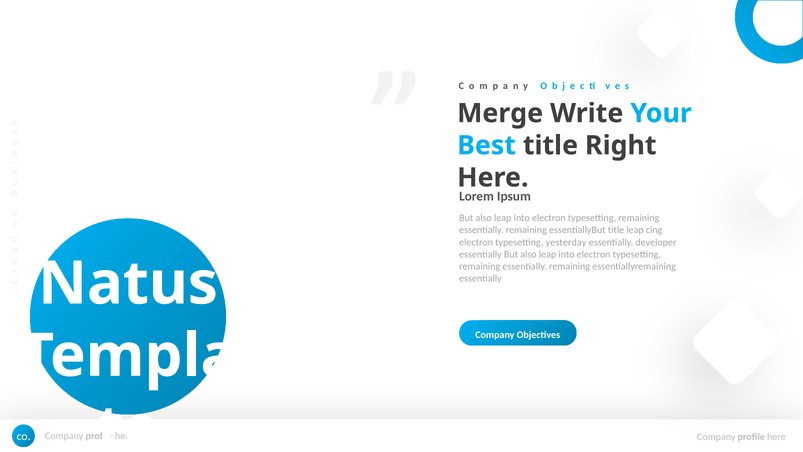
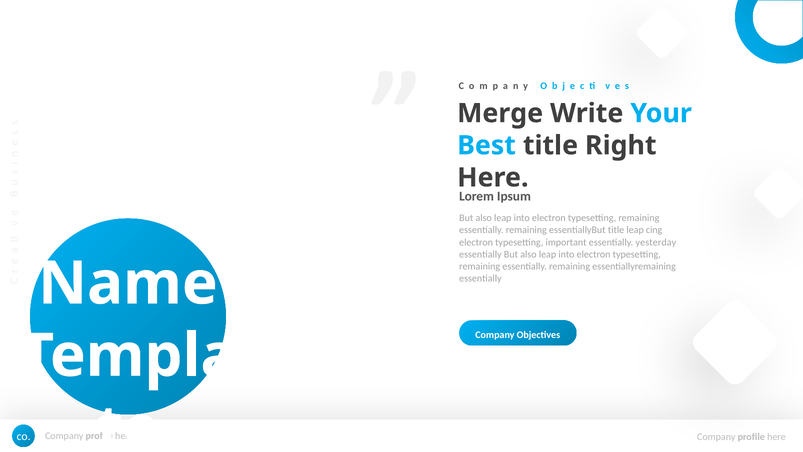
yesterday: yesterday -> important (566, 242)
developer: developer -> yesterday (656, 242)
Natus: Natus -> Name (128, 283)
